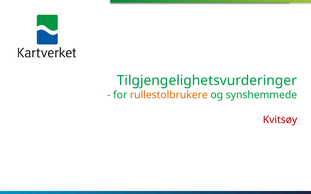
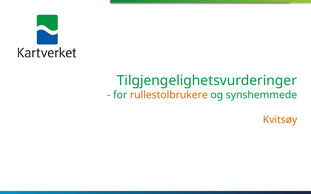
Kvitsøy colour: red -> orange (280, 120)
